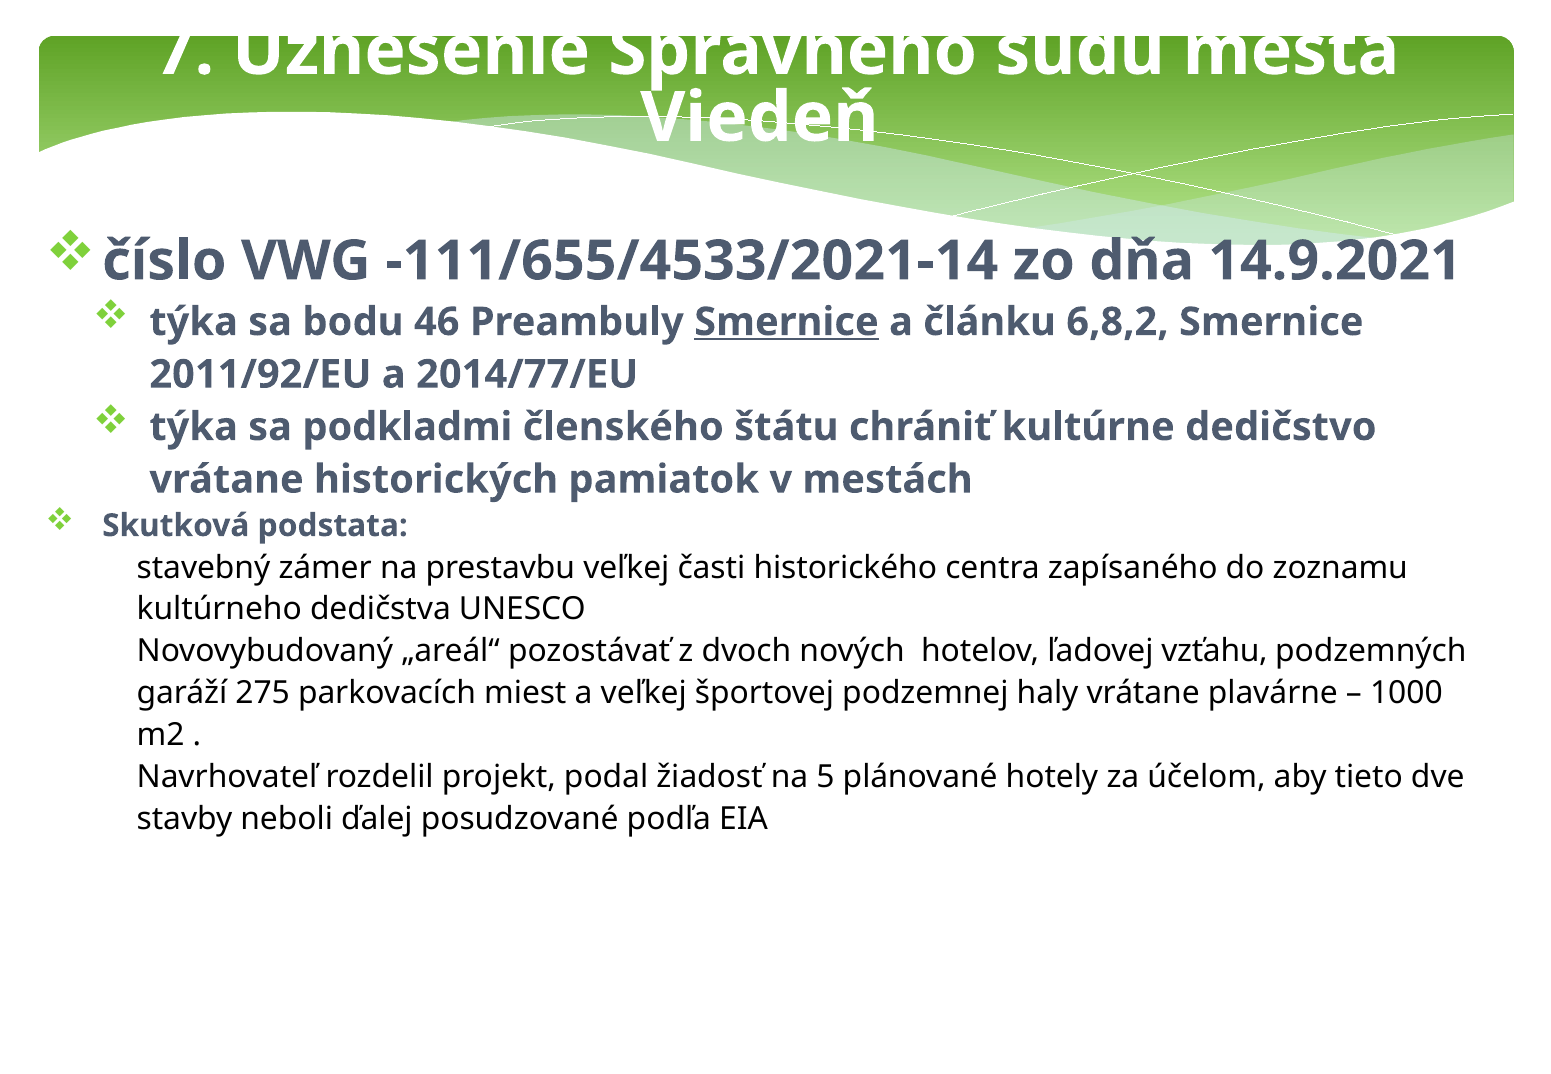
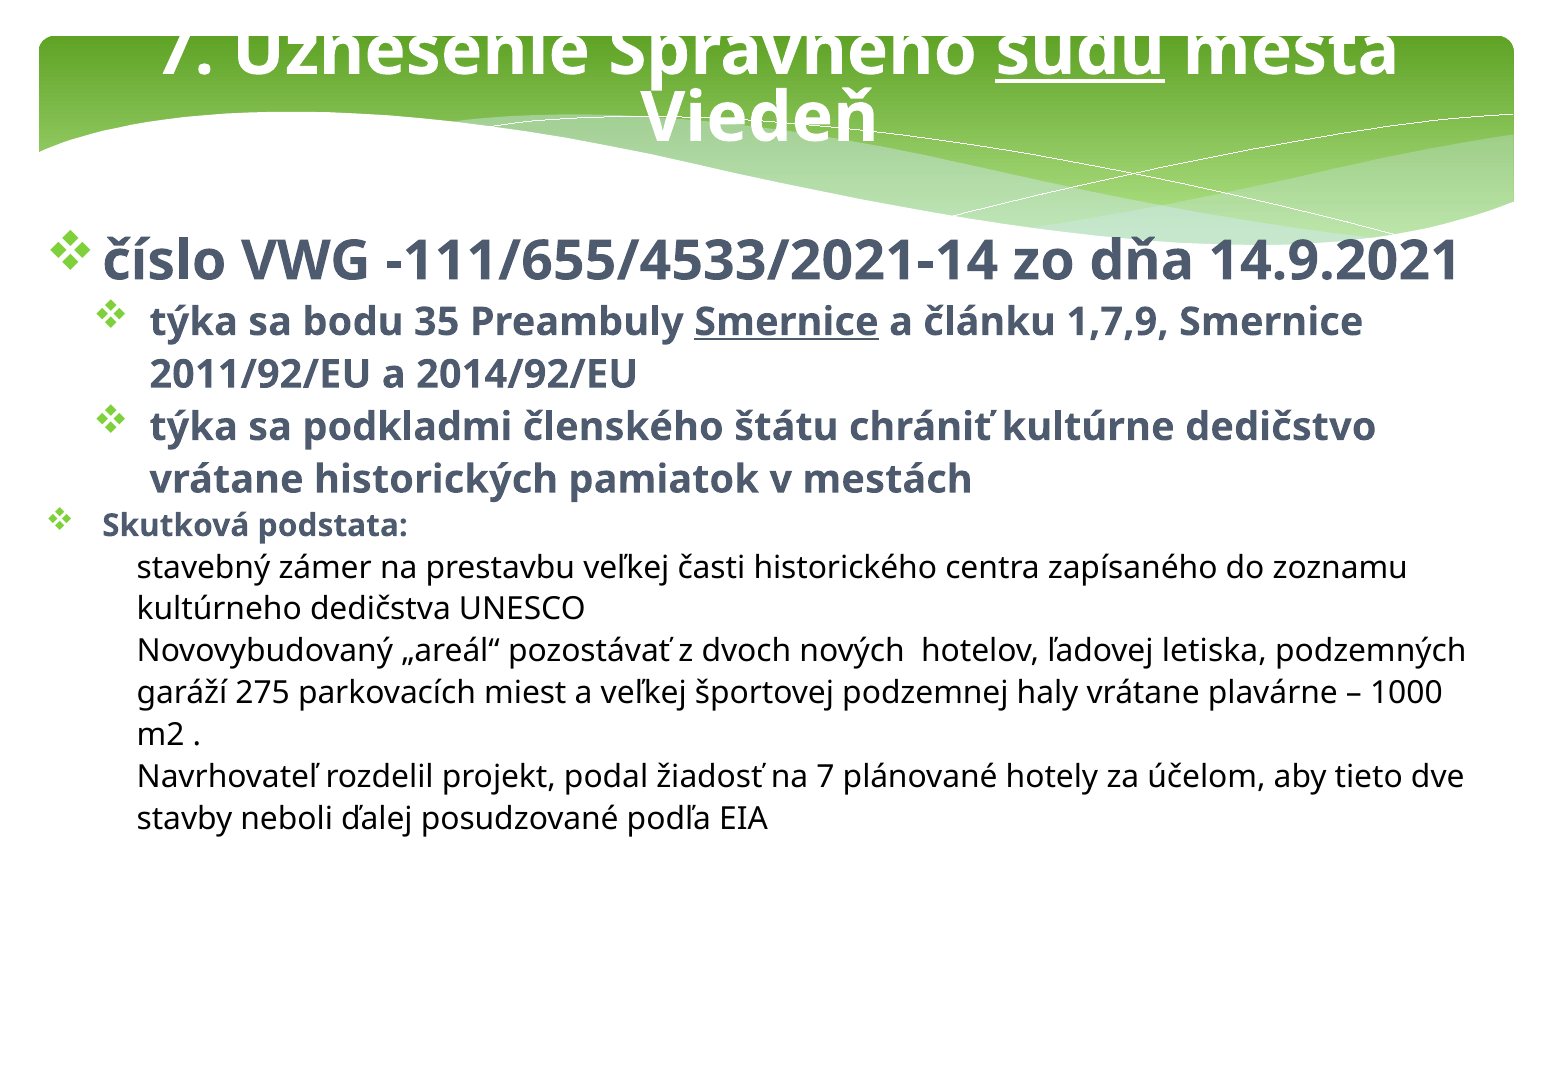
súdu underline: none -> present (1080, 51)
46: 46 -> 35 (437, 322)
6,8,2: 6,8,2 -> 1,7,9 (1117, 322)
2014/77/EU: 2014/77/EU -> 2014/92/EU (527, 374)
vzťahu: vzťahu -> letiska (1214, 651)
na 5: 5 -> 7 (825, 777)
